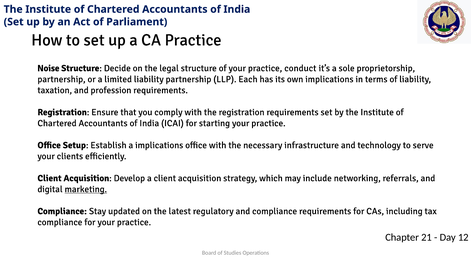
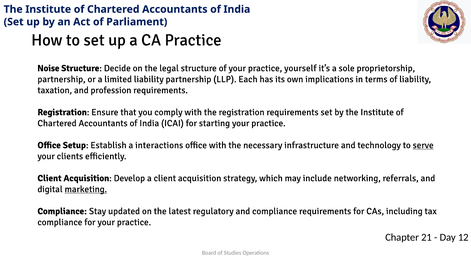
conduct: conduct -> yourself (300, 68)
a implications: implications -> interactions (159, 145)
serve underline: none -> present (423, 145)
